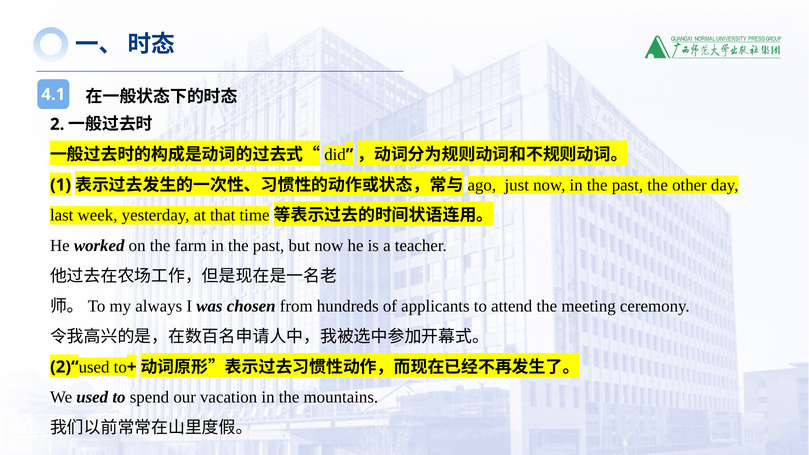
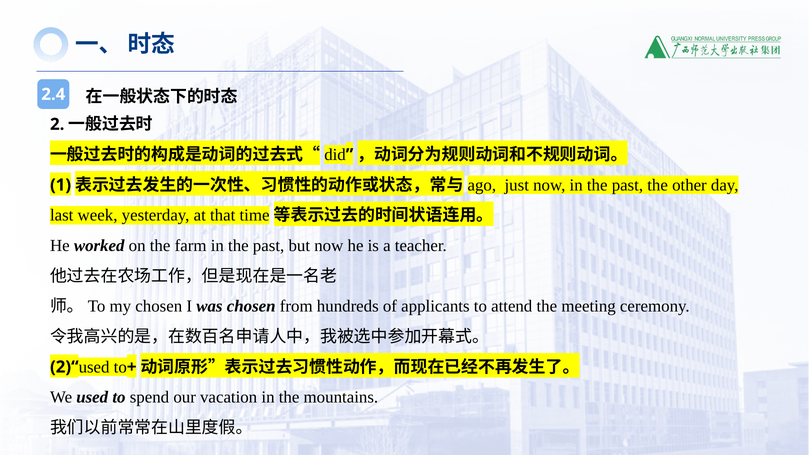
4.1: 4.1 -> 2.4 (53, 94)
my always: always -> chosen (159, 306)
